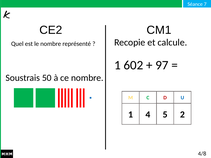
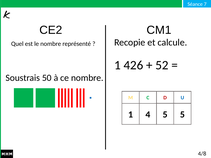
602: 602 -> 426 (133, 65)
97: 97 -> 52 (162, 65)
5 2: 2 -> 5 (182, 115)
